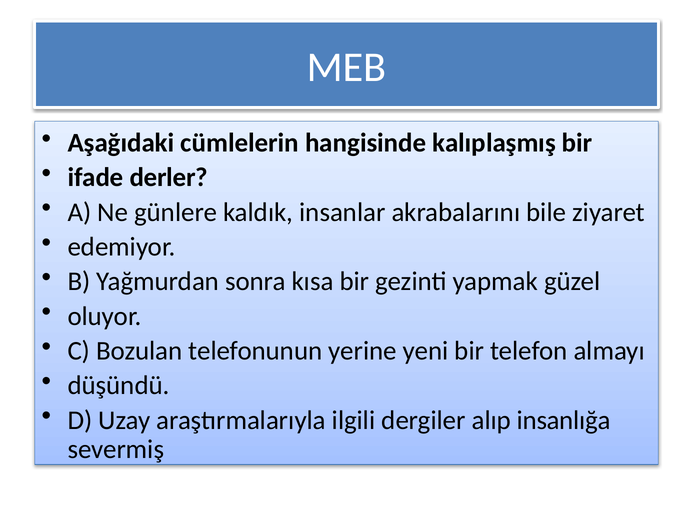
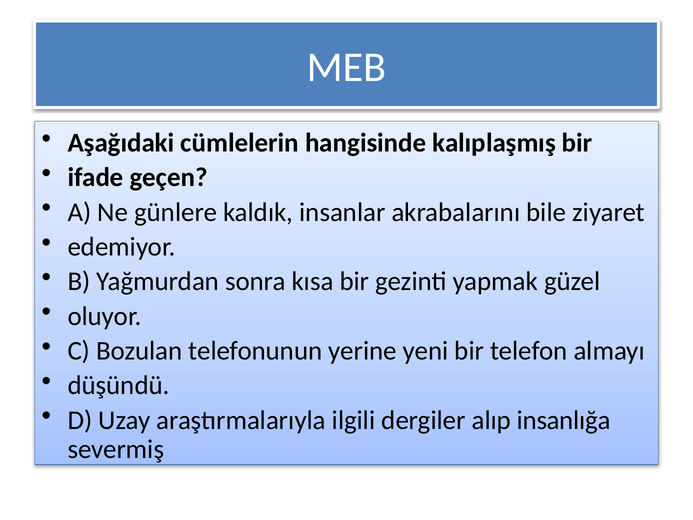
derler: derler -> geçen (169, 177)
